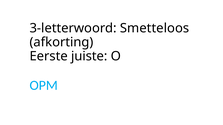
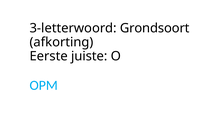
Smetteloos: Smetteloos -> Grondsoort (155, 28)
